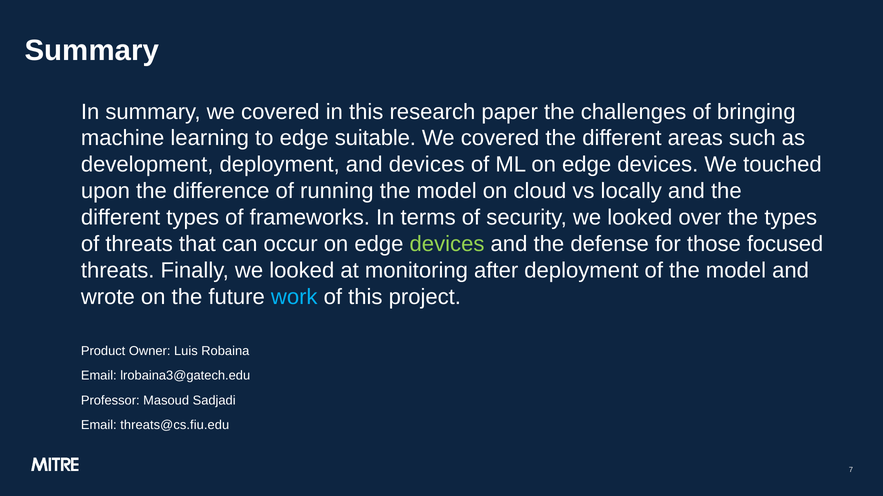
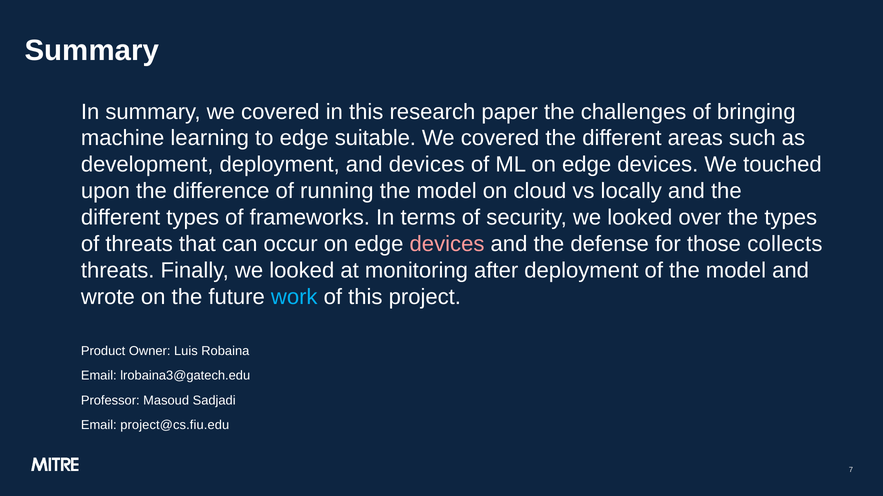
devices colour: light green -> pink (447, 244)
focused: focused -> collects (785, 244)
threats@cs.fiu.edu: threats@cs.fiu.edu -> project@cs.fiu.edu (175, 426)
